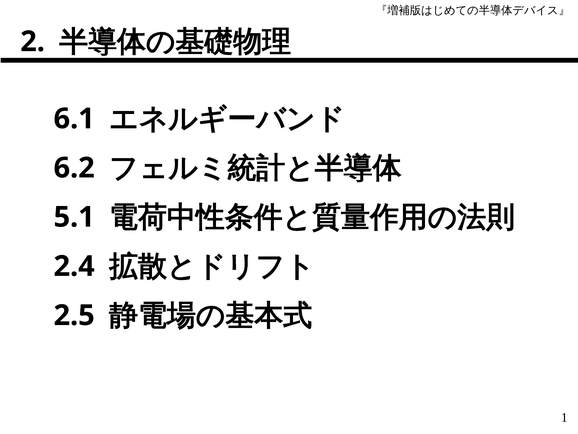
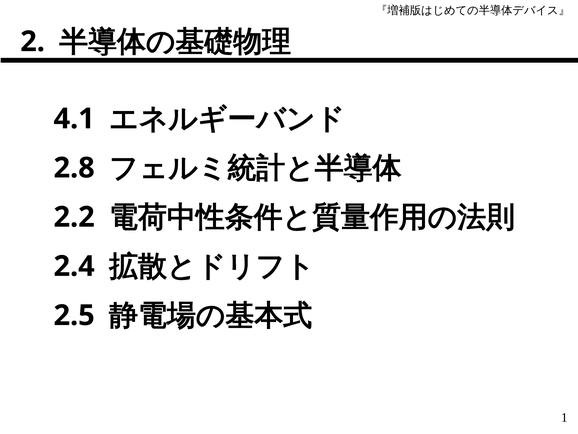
6.1: 6.1 -> 4.1 (74, 119)
6.2: 6.2 -> 2.8 (74, 168)
5.1: 5.1 -> 2.2 (74, 217)
